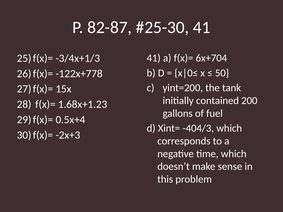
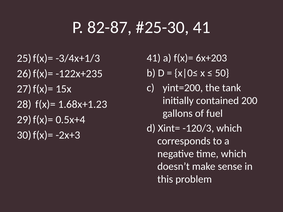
6x+704: 6x+704 -> 6x+203 (211, 58)
-122x+778: -122x+778 -> -122x+235 (79, 74)
-404/3: -404/3 -> -120/3 (198, 128)
